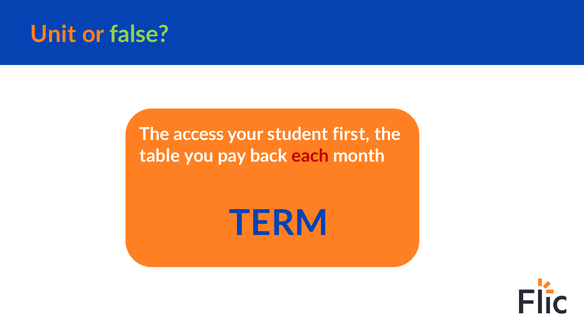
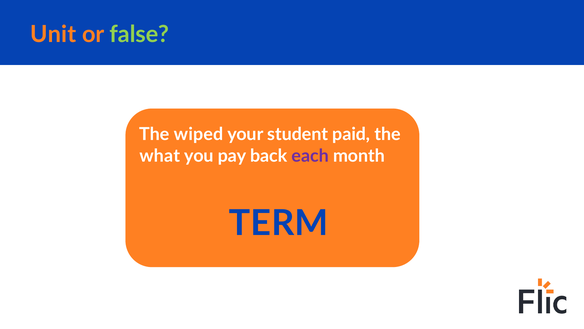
access: access -> wiped (199, 134)
first: first -> paid (351, 134)
table: table -> what (160, 156)
each colour: red -> purple (310, 156)
